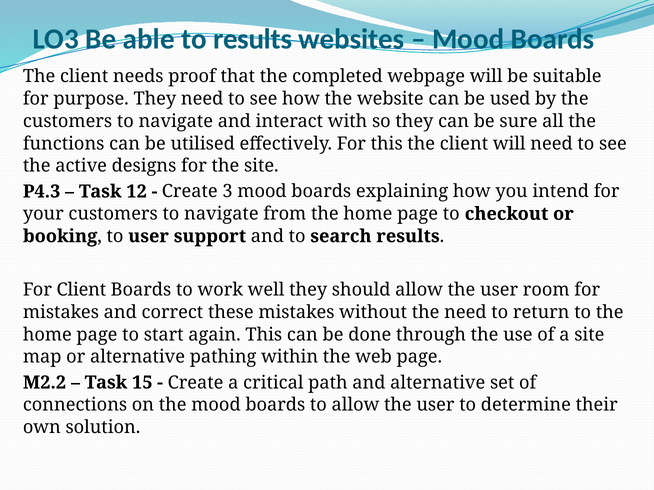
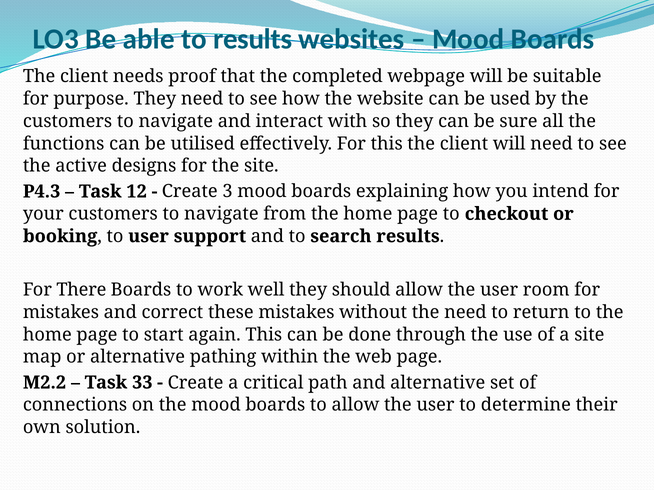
For Client: Client -> There (81, 290)
15: 15 -> 33 (142, 383)
